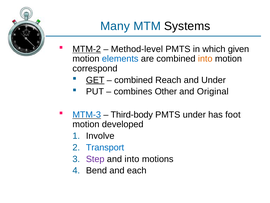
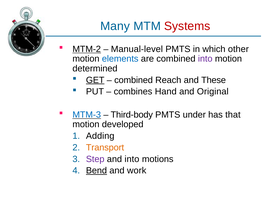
Systems colour: black -> red (187, 26)
Method-level: Method-level -> Manual-level (137, 49)
given: given -> other (238, 49)
into colour: orange -> purple (205, 59)
correspond: correspond -> determined (95, 68)
and Under: Under -> These (214, 80)
Other: Other -> Hand (166, 91)
foot: foot -> that (233, 114)
Involve: Involve -> Adding (100, 136)
Transport colour: blue -> orange (105, 147)
Bend underline: none -> present (96, 170)
each: each -> work (137, 170)
